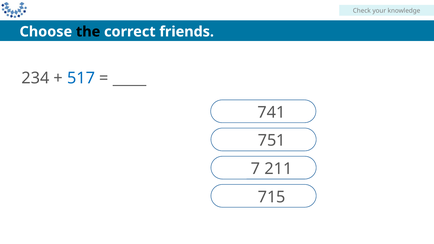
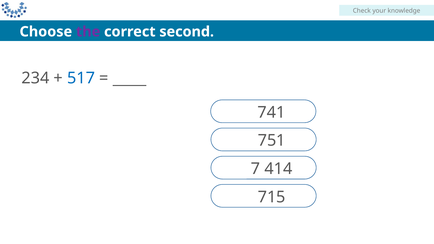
the colour: black -> purple (88, 32)
friends: friends -> second (187, 32)
211: 211 -> 414 (278, 169)
